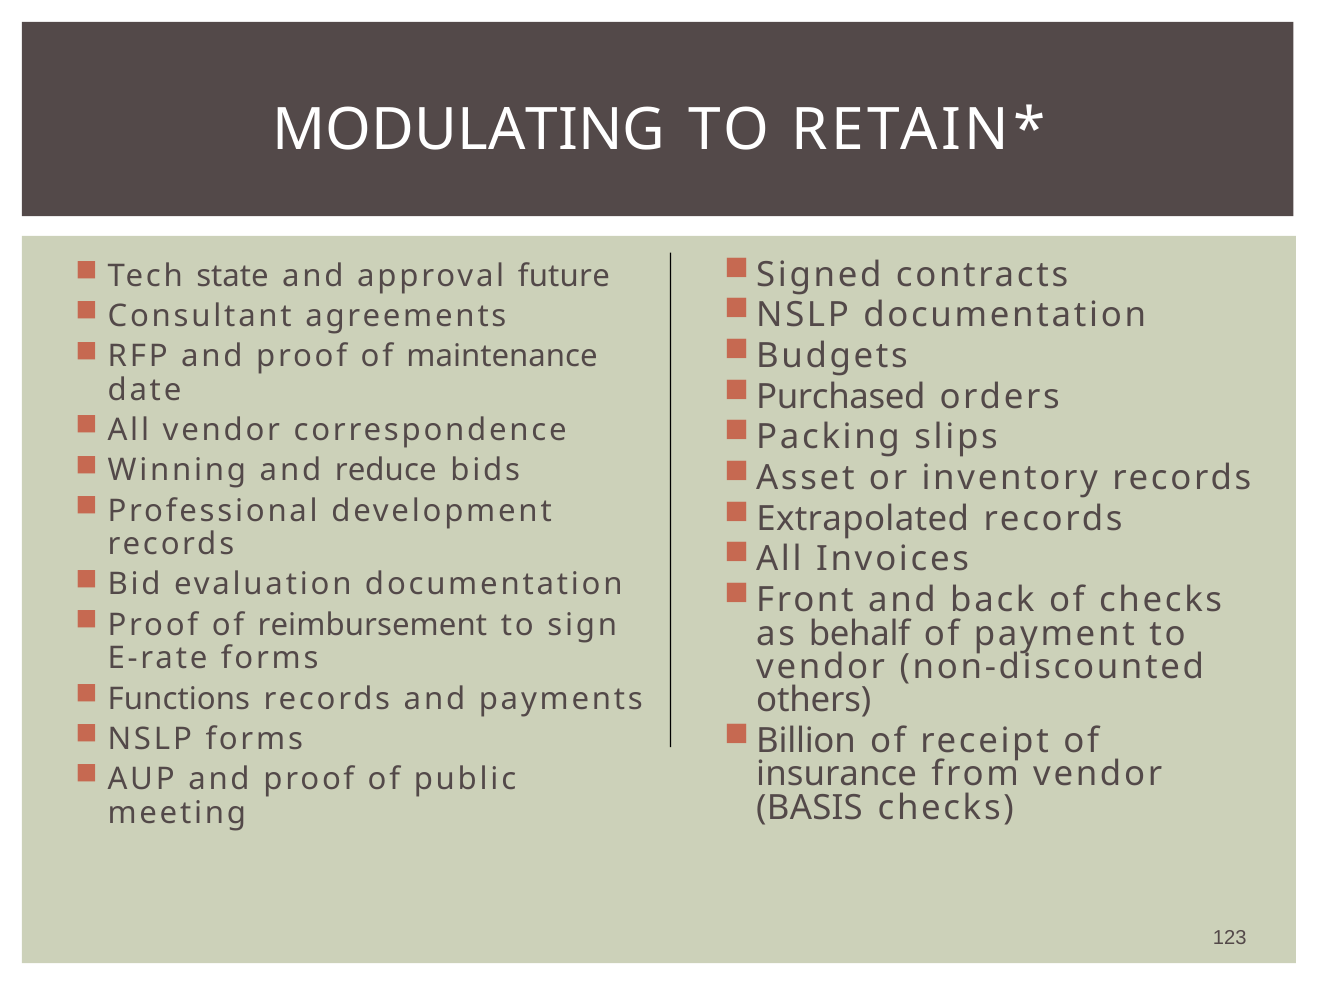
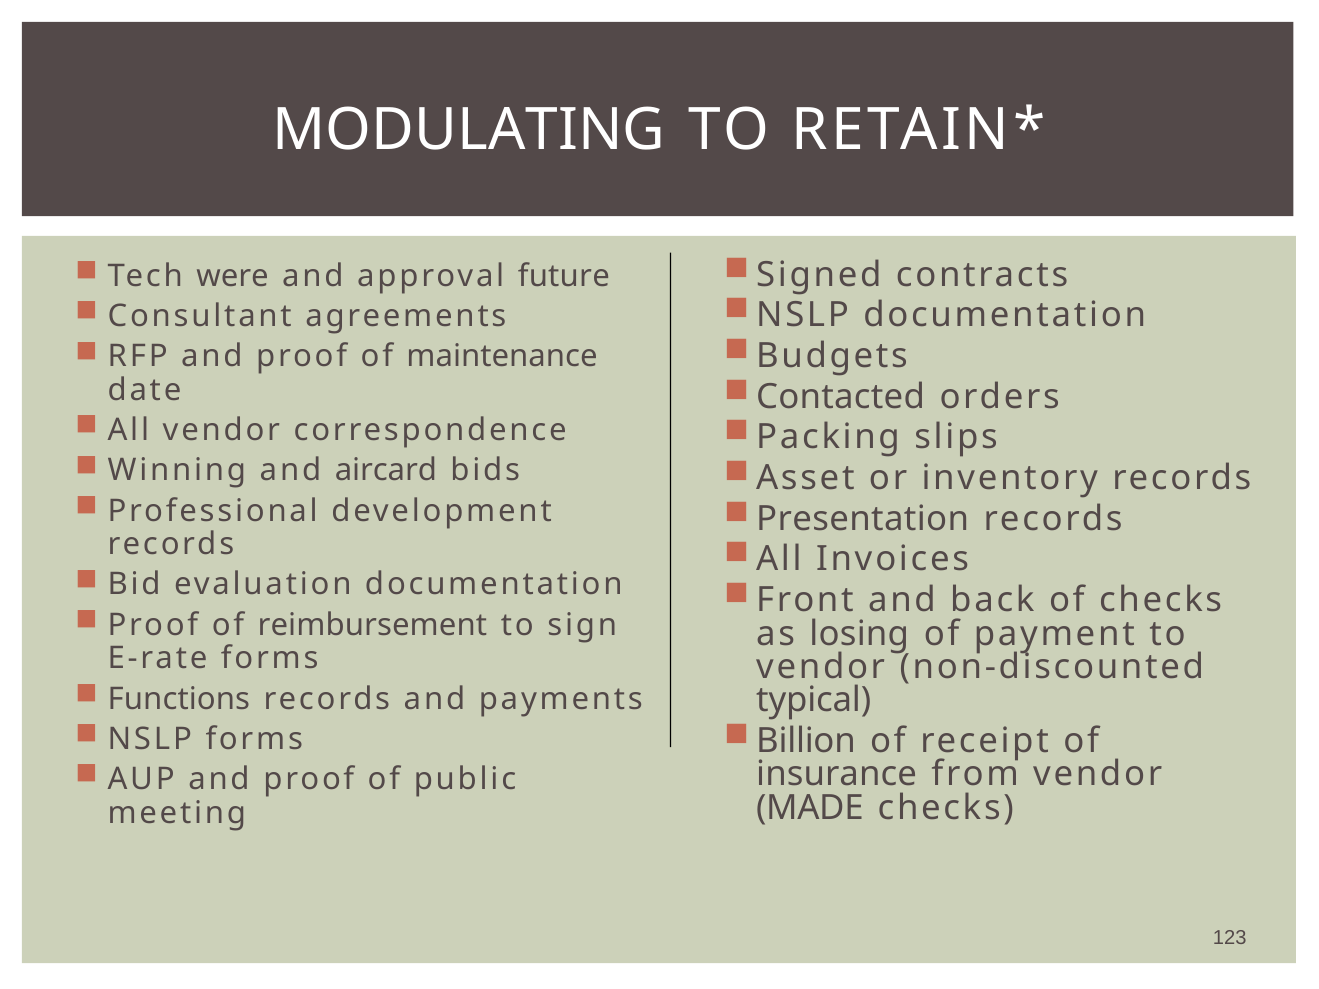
state: state -> were (233, 276)
Purchased: Purchased -> Contacted (841, 397)
reduce: reduce -> aircard (386, 471)
Extrapolated: Extrapolated -> Presentation (863, 519)
behalf: behalf -> losing (859, 634)
others: others -> typical (814, 701)
BASIS: BASIS -> MADE (810, 808)
